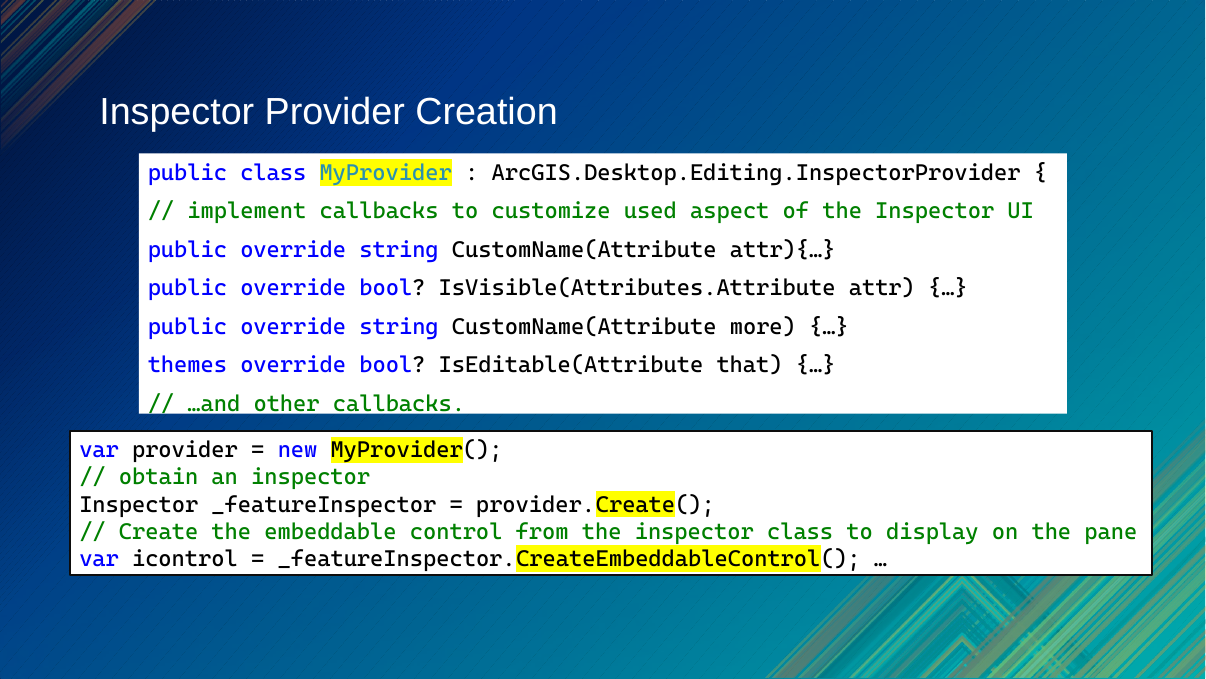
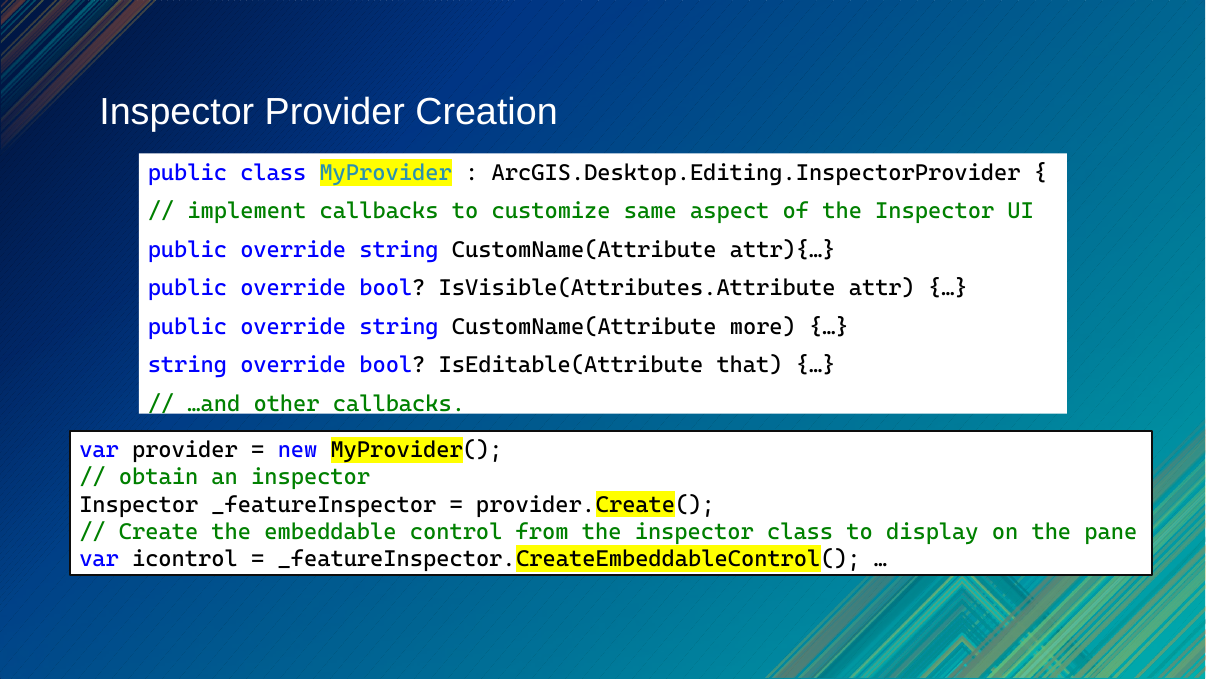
used: used -> same (650, 211)
themes: themes -> string (187, 365)
